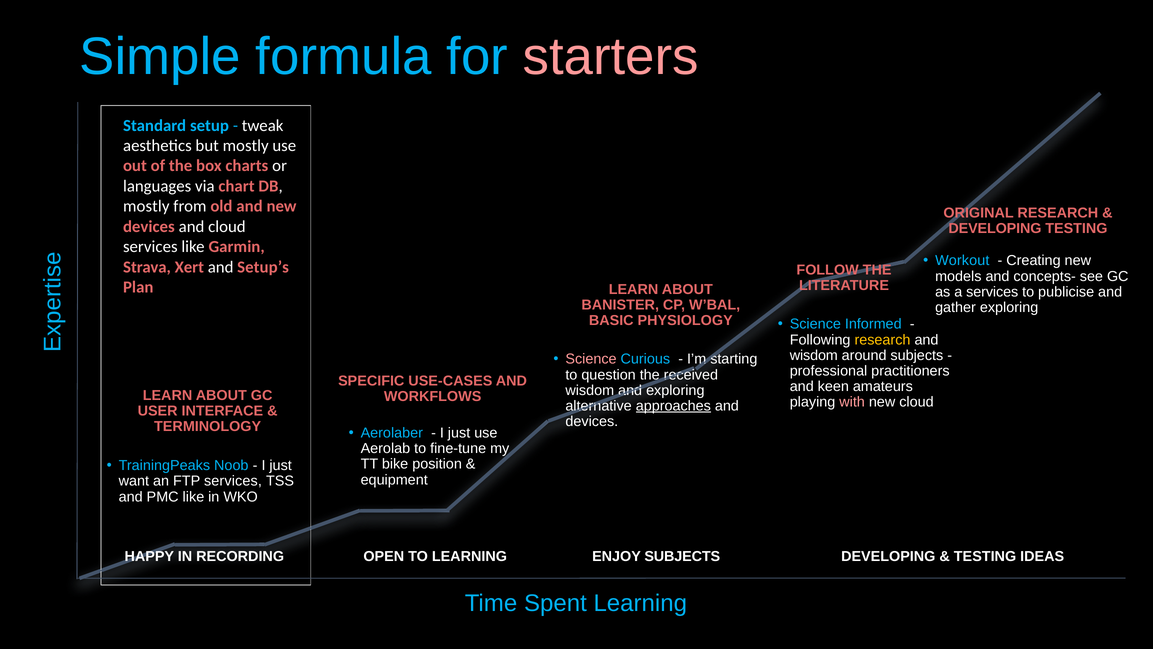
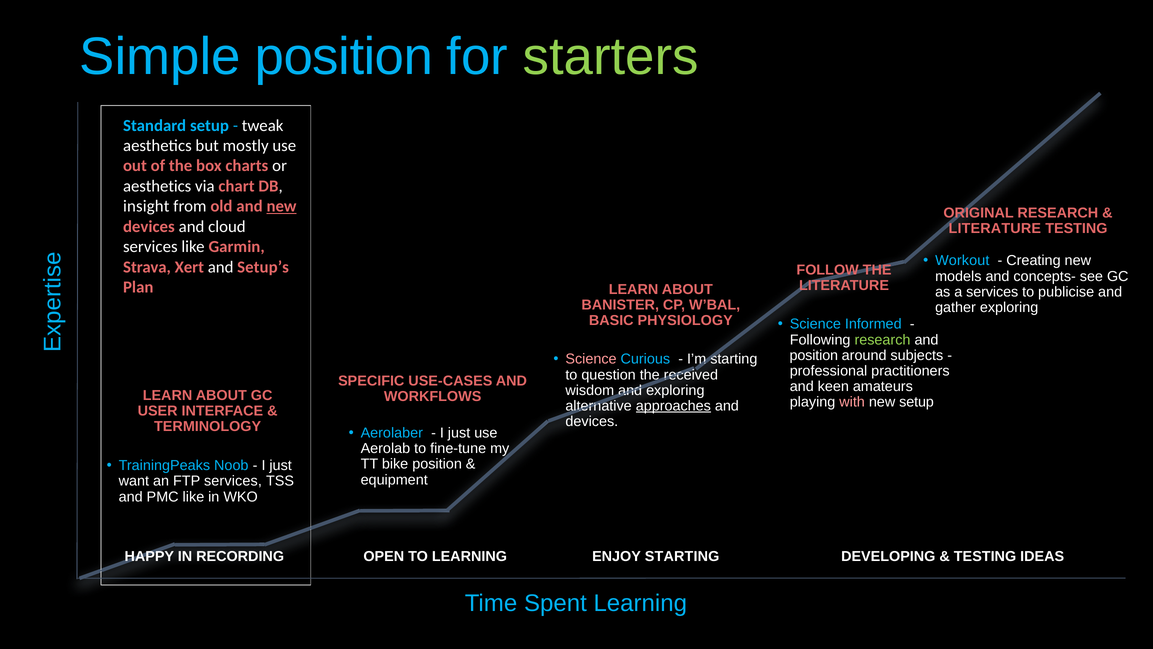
Simple formula: formula -> position (344, 57)
starters colour: pink -> light green (611, 57)
languages: languages -> aesthetics (157, 186)
mostly: mostly -> insight (146, 206)
new underline: none -> present (282, 206)
DEVELOPING: DEVELOPING -> LITERATURE (995, 228)
research colour: yellow -> light green (883, 340)
wisdom: wisdom -> position (814, 355)
new cloud: cloud -> setup (917, 402)
ENJOY SUBJECTS: SUBJECTS -> STARTING (682, 556)
